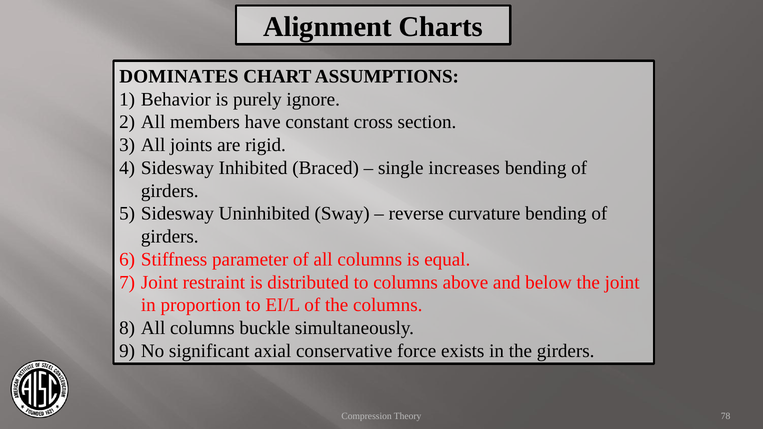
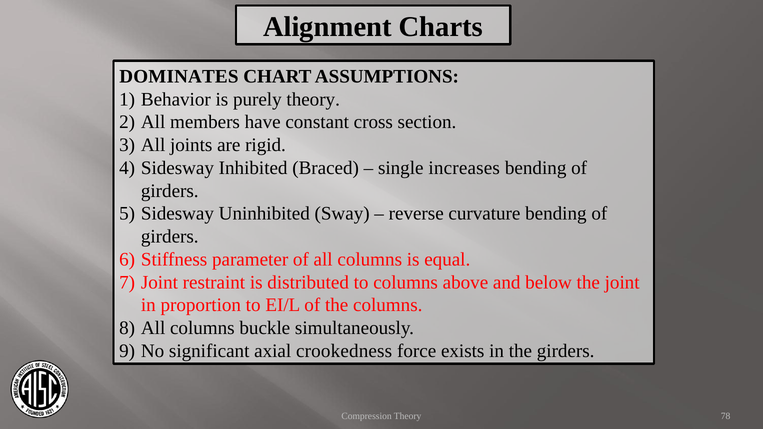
purely ignore: ignore -> theory (313, 99)
conservative: conservative -> crookedness (344, 351)
